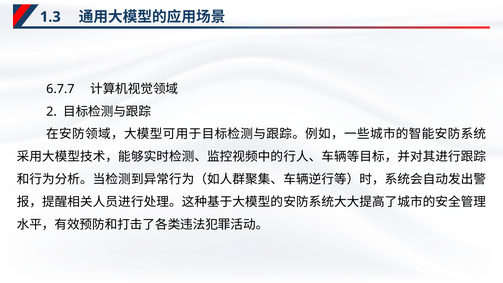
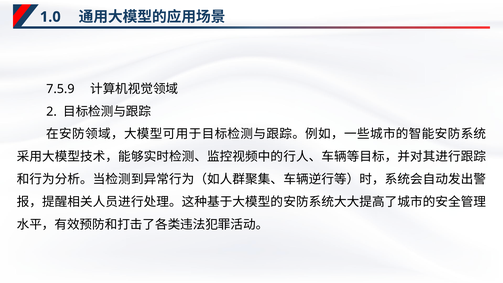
1.3: 1.3 -> 1.0 (50, 17)
6.7.7: 6.7.7 -> 7.5.9 (60, 89)
